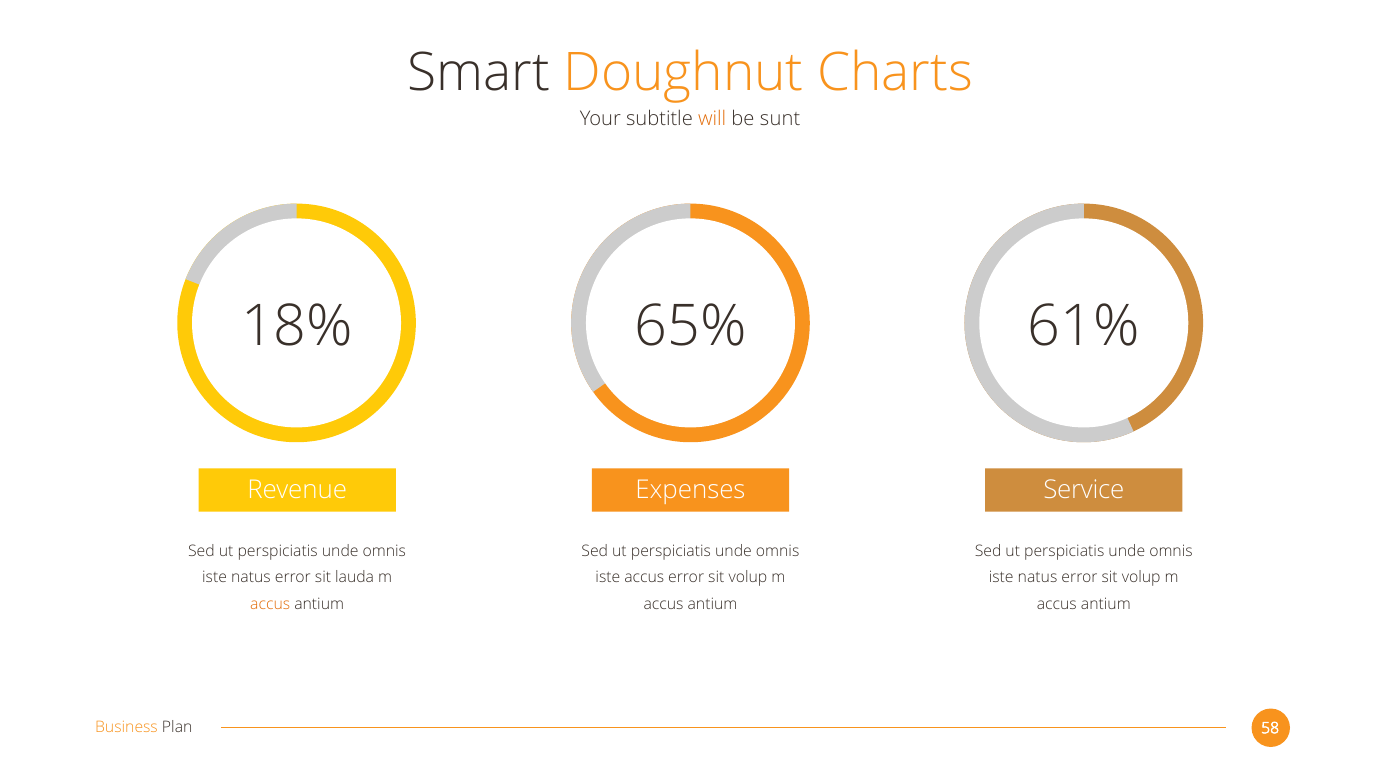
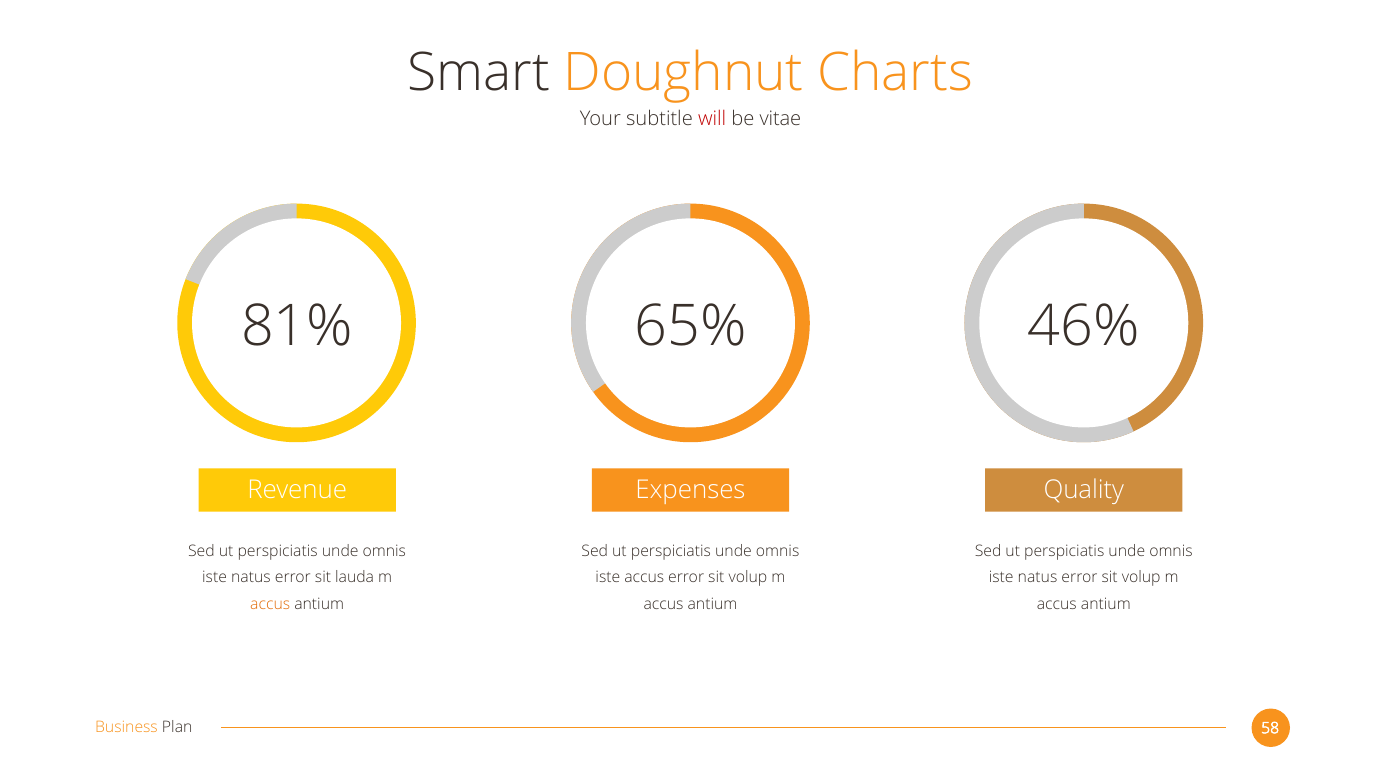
will colour: orange -> red (712, 119)
sunt: sunt -> vitae (780, 119)
18%: 18% -> 81% (297, 326)
61%: 61% -> 46% (1084, 326)
Service: Service -> Quality (1084, 490)
